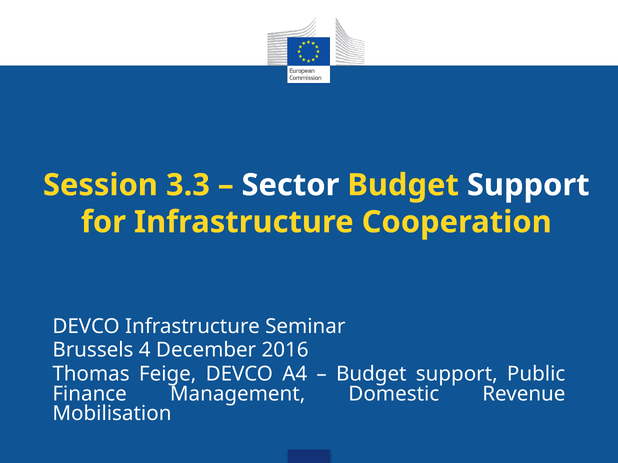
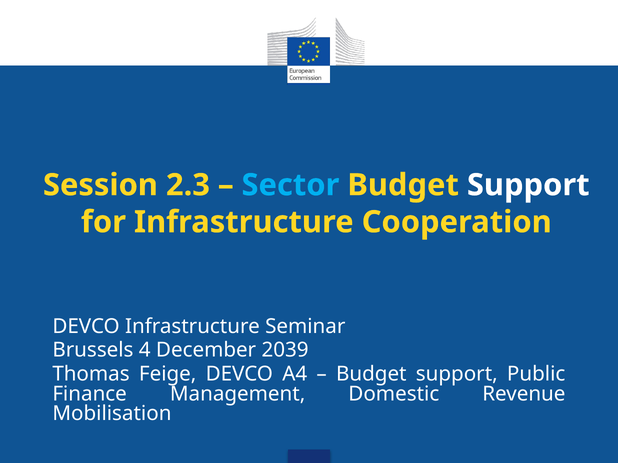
3.3: 3.3 -> 2.3 (188, 185)
Sector colour: white -> light blue (290, 185)
2016: 2016 -> 2039 (285, 350)
